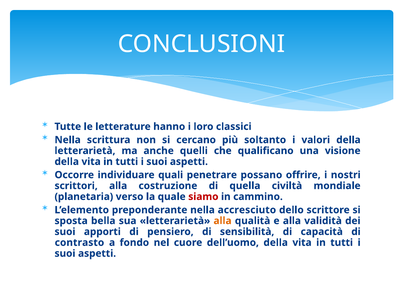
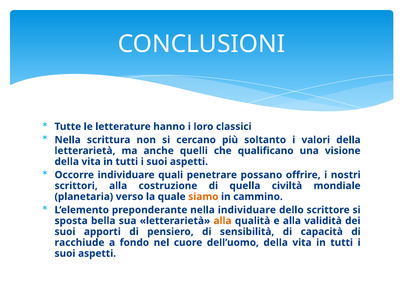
siamo colour: red -> orange (203, 197)
nella accresciuto: accresciuto -> individuare (247, 210)
contrasto: contrasto -> racchiude (79, 243)
